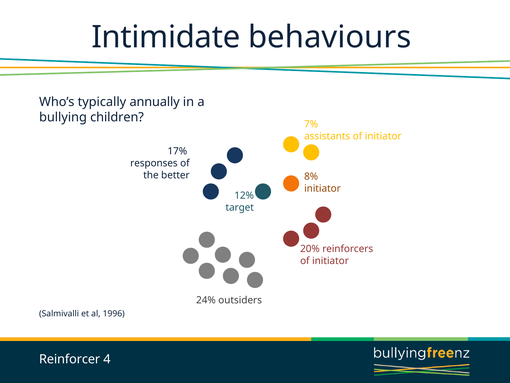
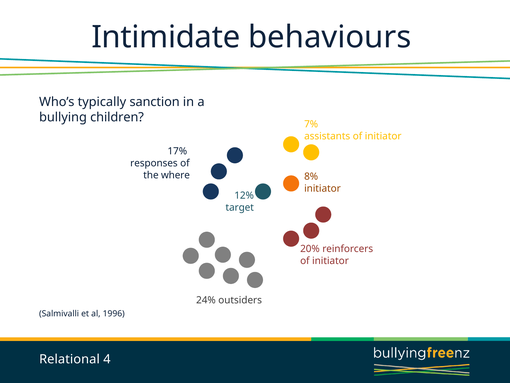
annually: annually -> sanction (155, 102)
better: better -> where (175, 175)
Reinforcer: Reinforcer -> Relational (69, 359)
